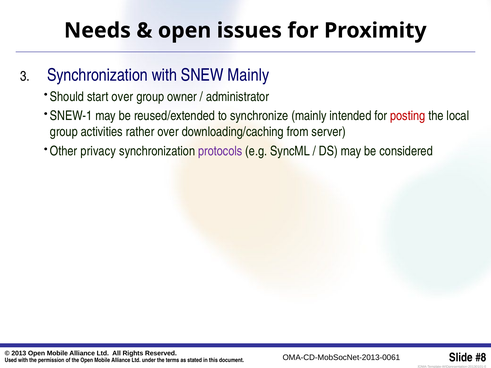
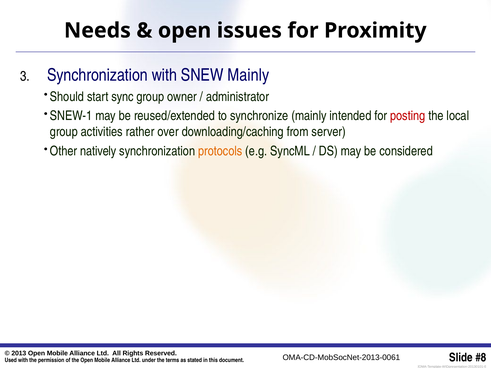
start over: over -> sync (123, 97)
privacy: privacy -> natively (98, 151)
protocols colour: purple -> orange (220, 151)
